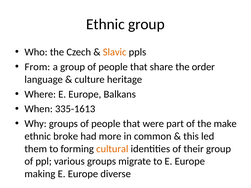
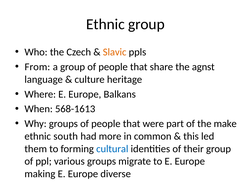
order: order -> agnst (203, 67)
335-1613: 335-1613 -> 568-1613 (75, 109)
broke: broke -> south (66, 136)
cultural colour: orange -> blue (112, 149)
